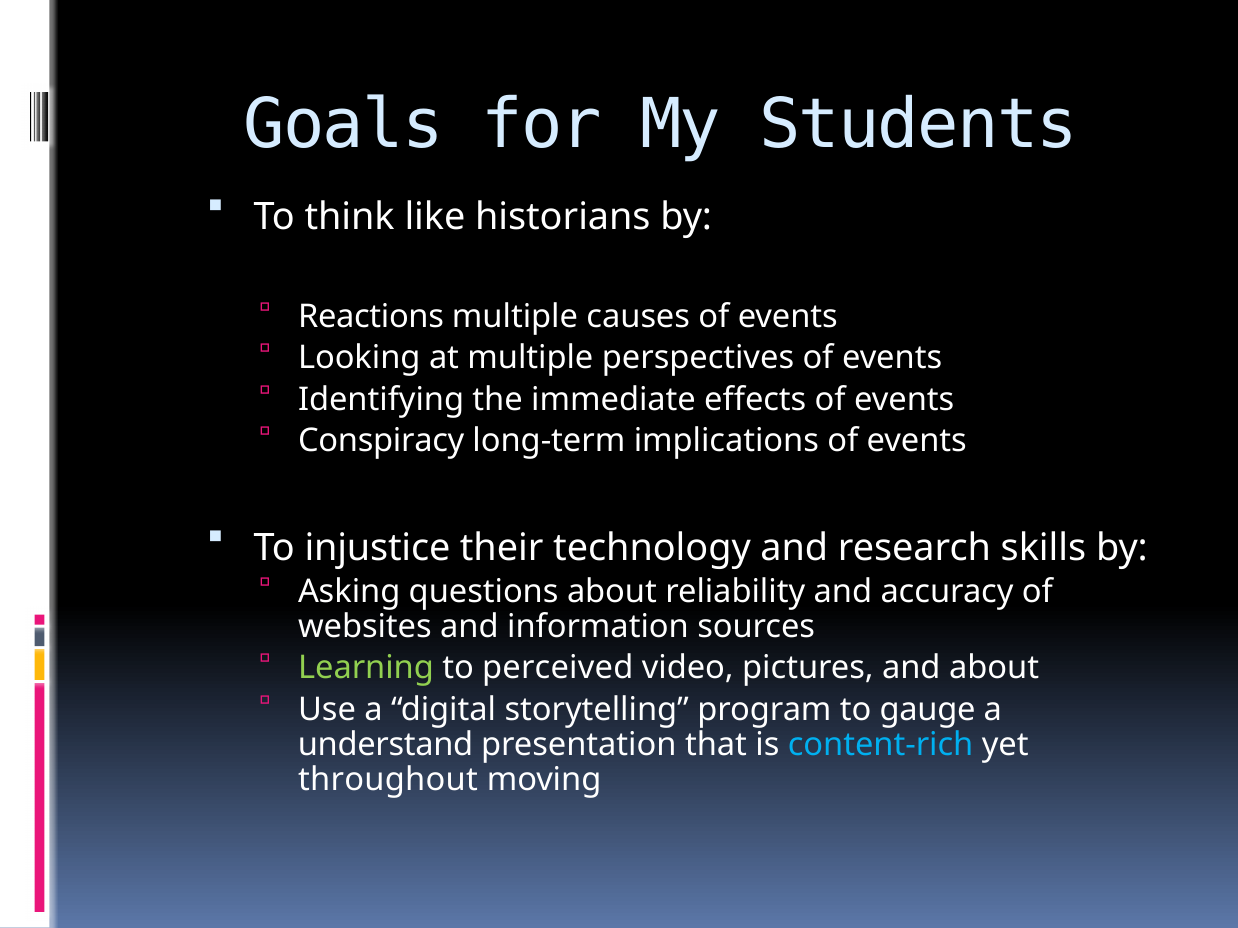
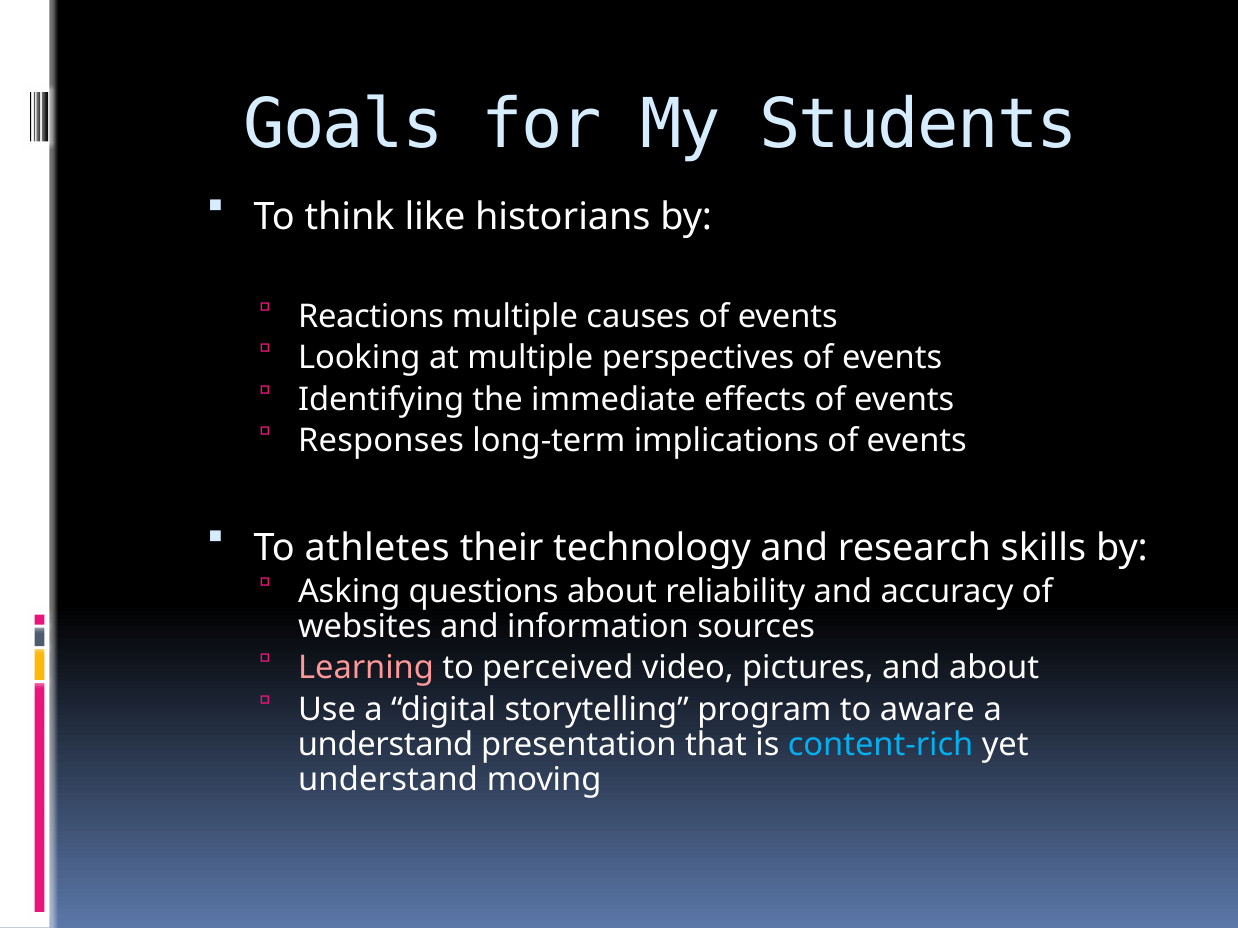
Conspiracy: Conspiracy -> Responses (381, 441)
injustice: injustice -> athletes (377, 548)
Learning colour: light green -> pink (366, 668)
gauge: gauge -> aware (927, 710)
throughout: throughout -> understand (388, 780)
